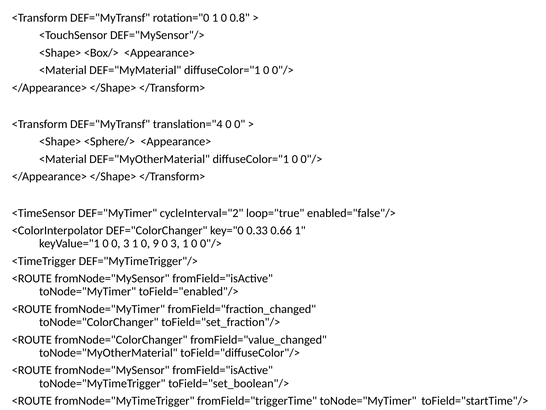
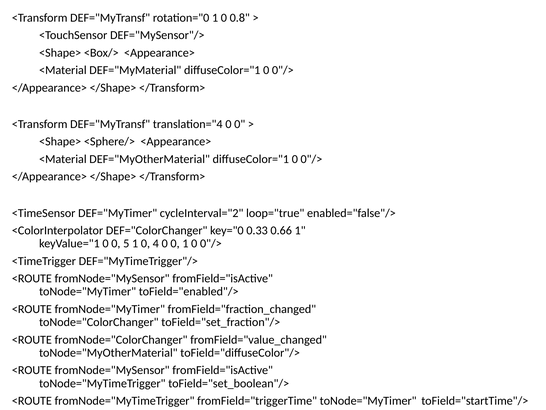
0 0 3: 3 -> 5 (126, 243)
9: 9 -> 4 (156, 243)
3: 3 -> 0 (175, 243)
